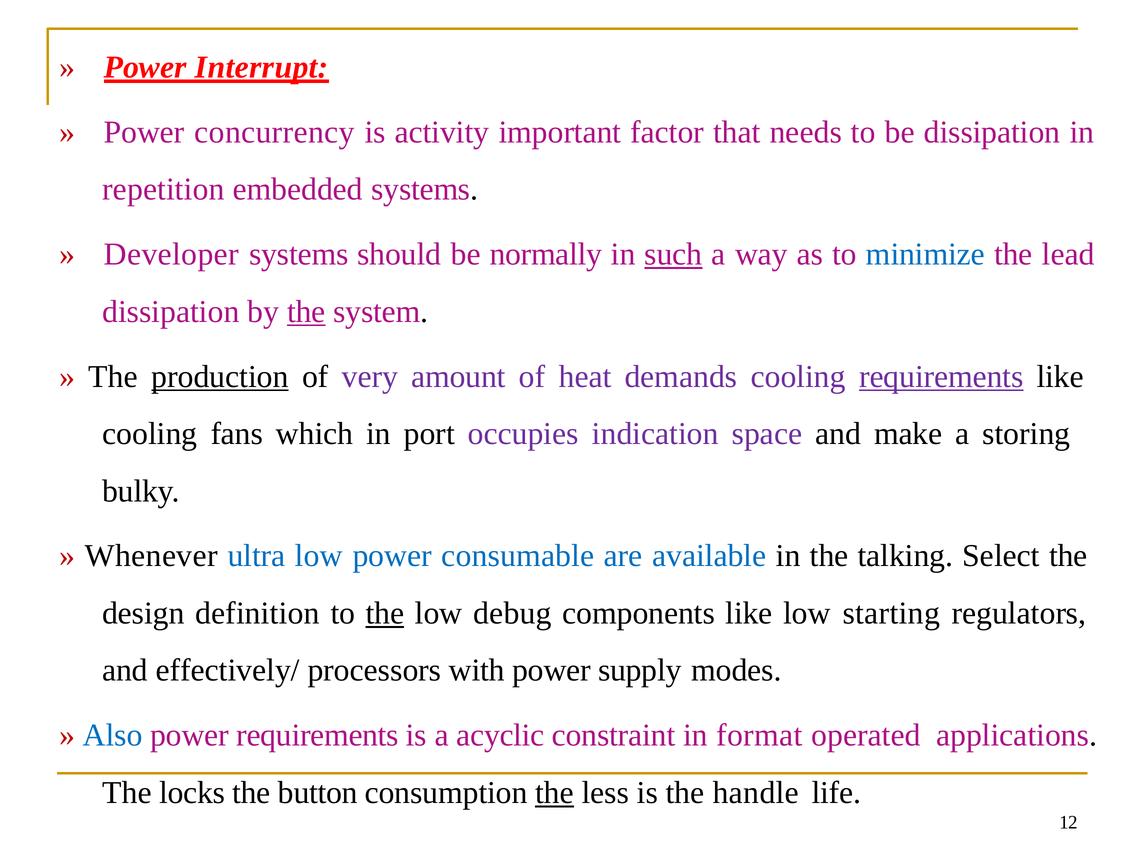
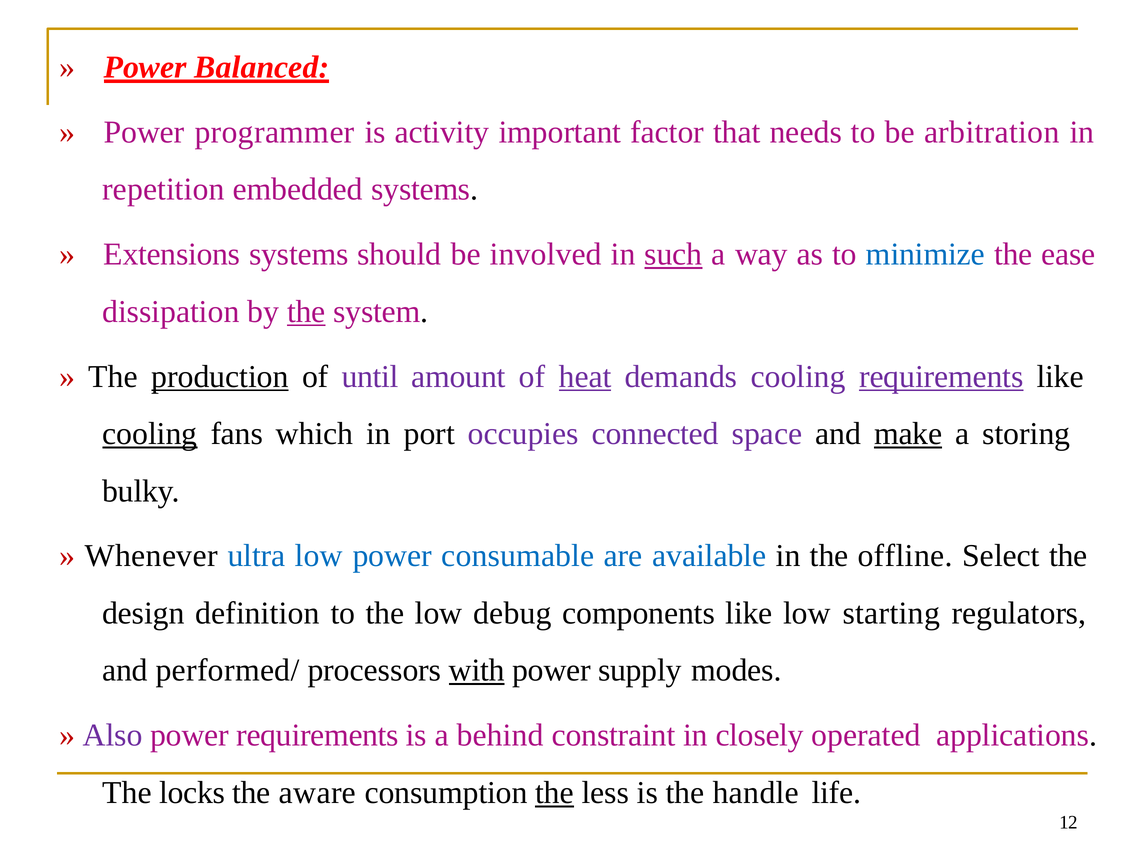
Interrupt: Interrupt -> Balanced (262, 67)
concurrency: concurrency -> programmer (275, 132)
be dissipation: dissipation -> arbitration (992, 132)
Developer: Developer -> Extensions (172, 254)
normally: normally -> involved (546, 254)
lead: lead -> ease (1068, 254)
very: very -> until (370, 376)
heat underline: none -> present (585, 376)
cooling underline: none -> present (150, 434)
indication: indication -> connected (655, 434)
make underline: none -> present (908, 434)
talking: talking -> offline (905, 556)
the underline: present -> none (385, 613)
effectively/: effectively/ -> performed/ (228, 670)
with underline: none -> present (477, 670)
Also colour: blue -> purple (113, 735)
acyclic: acyclic -> behind (500, 735)
format: format -> closely (760, 735)
button: button -> aware (317, 792)
